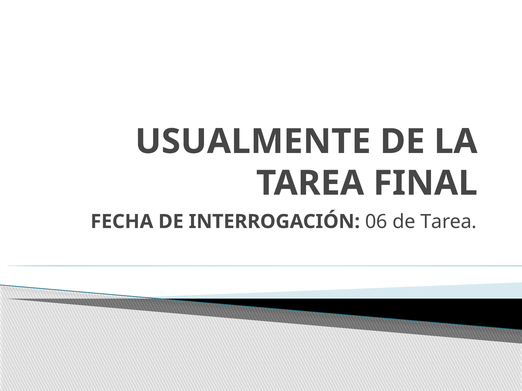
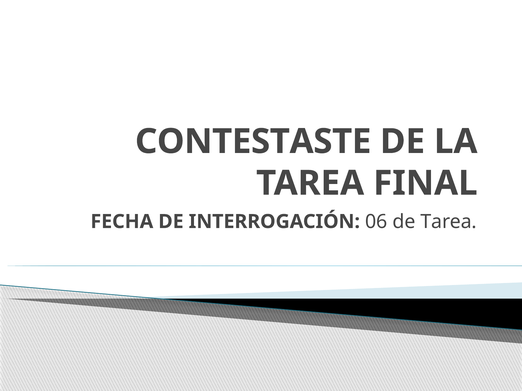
USUALMENTE: USUALMENTE -> CONTESTASTE (253, 142)
